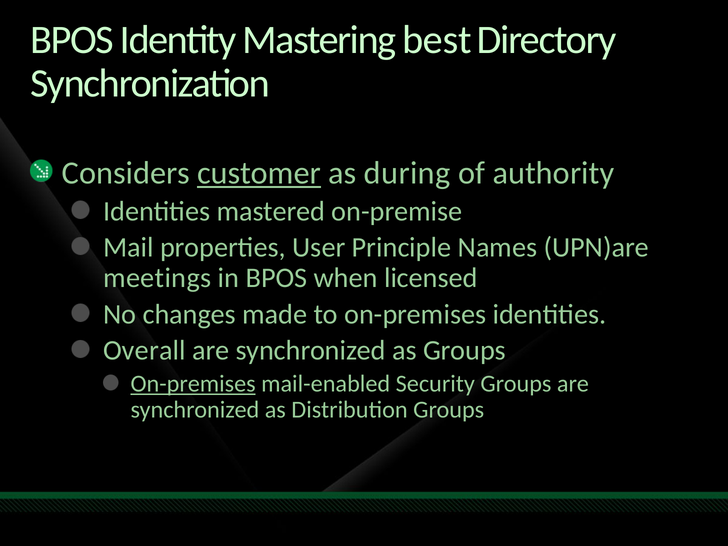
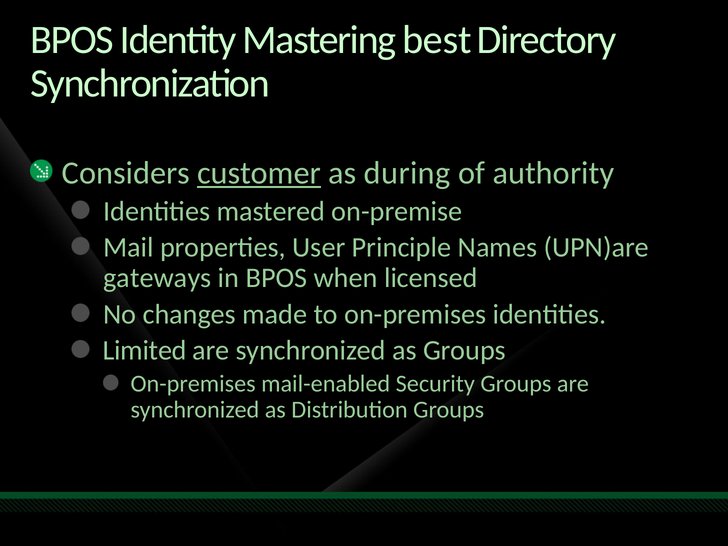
meetings: meetings -> gateways (157, 278)
Overall: Overall -> Limited (145, 350)
On-premises underline: present -> none (193, 384)
